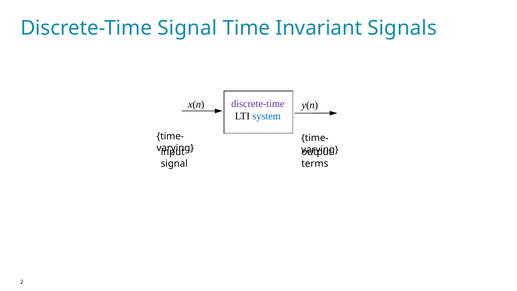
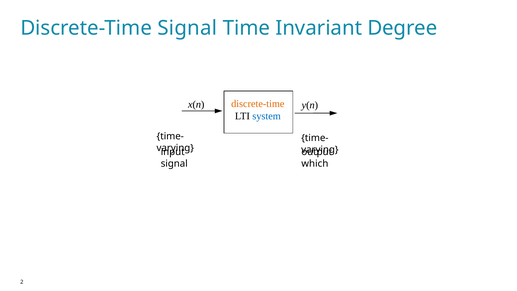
Signals: Signals -> Degree (402, 28)
discrete-time colour: purple -> orange (258, 104)
terms: terms -> which (315, 164)
